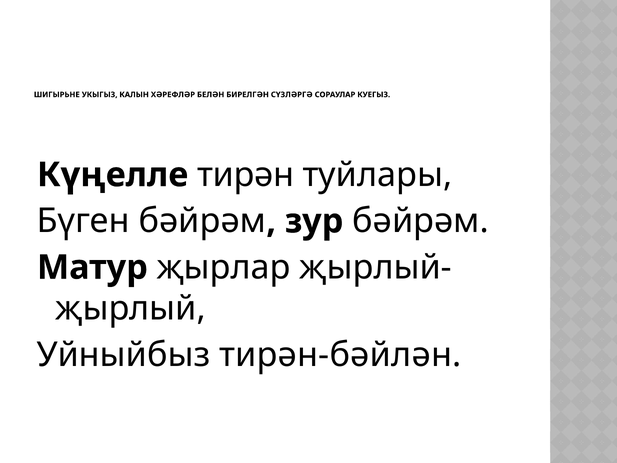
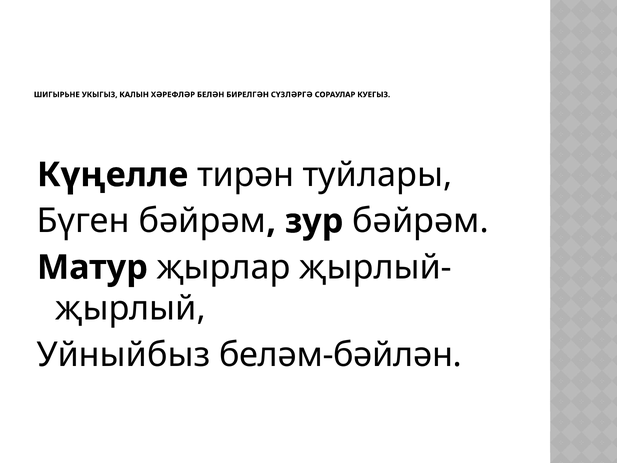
тирән-бәйлән: тирән-бәйлән -> беләм-бәйлән (341, 355)
